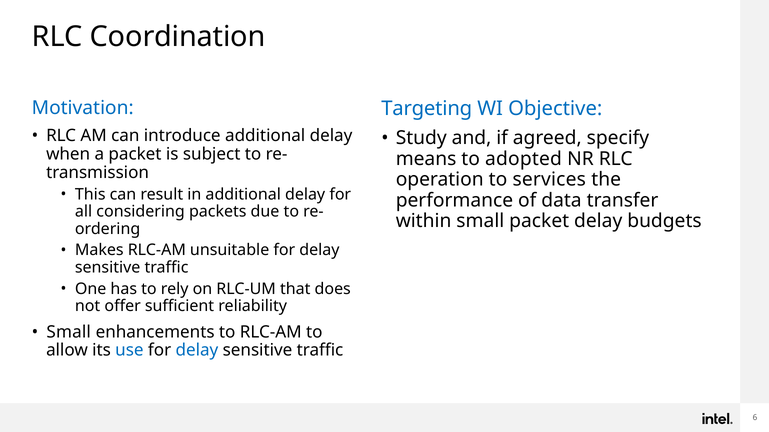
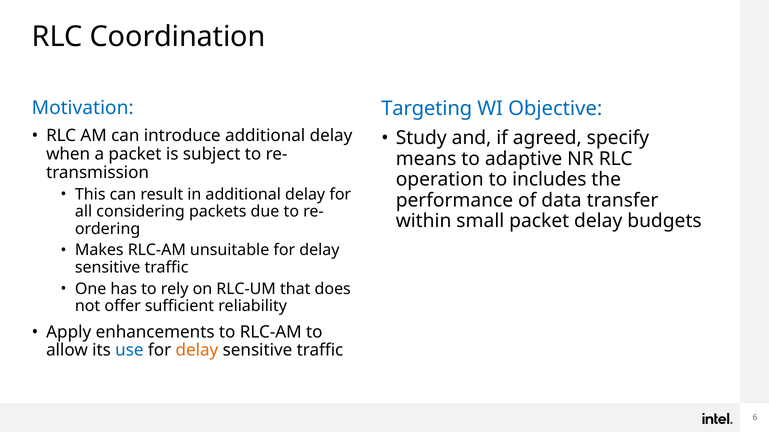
adopted: adopted -> adaptive (524, 159)
services: services -> includes (549, 180)
Small: Small -> Apply (69, 332)
delay colour: blue -> orange (197, 351)
